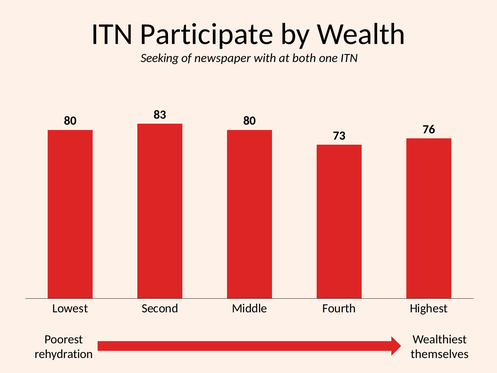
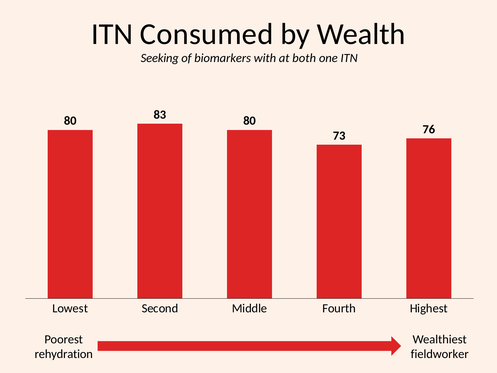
Participate: Participate -> Consumed (207, 34)
newspaper: newspaper -> biomarkers (223, 58)
themselves: themselves -> fieldworker (440, 354)
